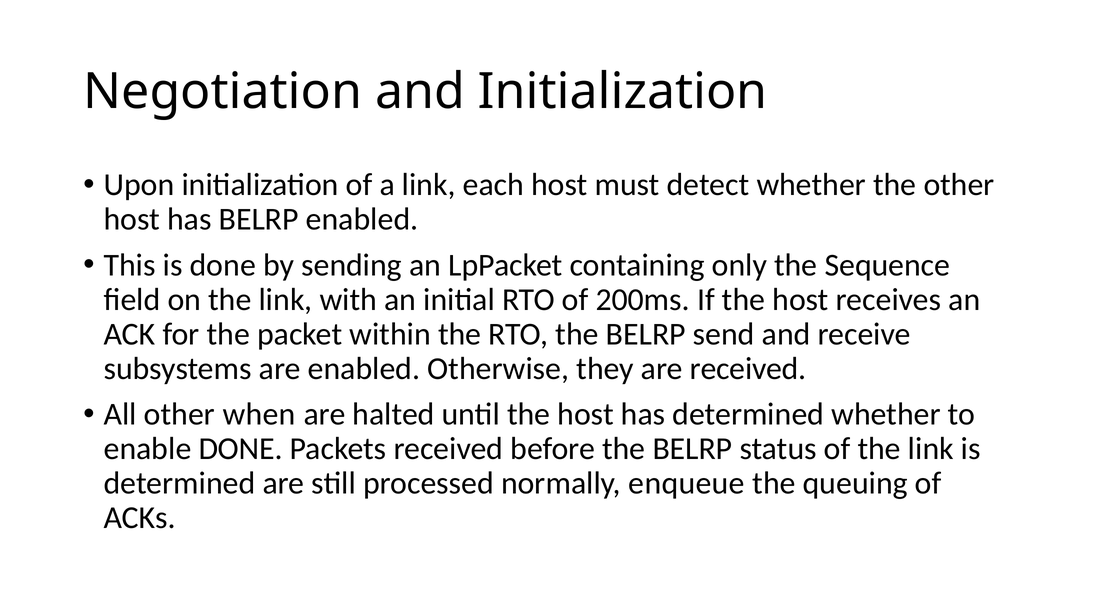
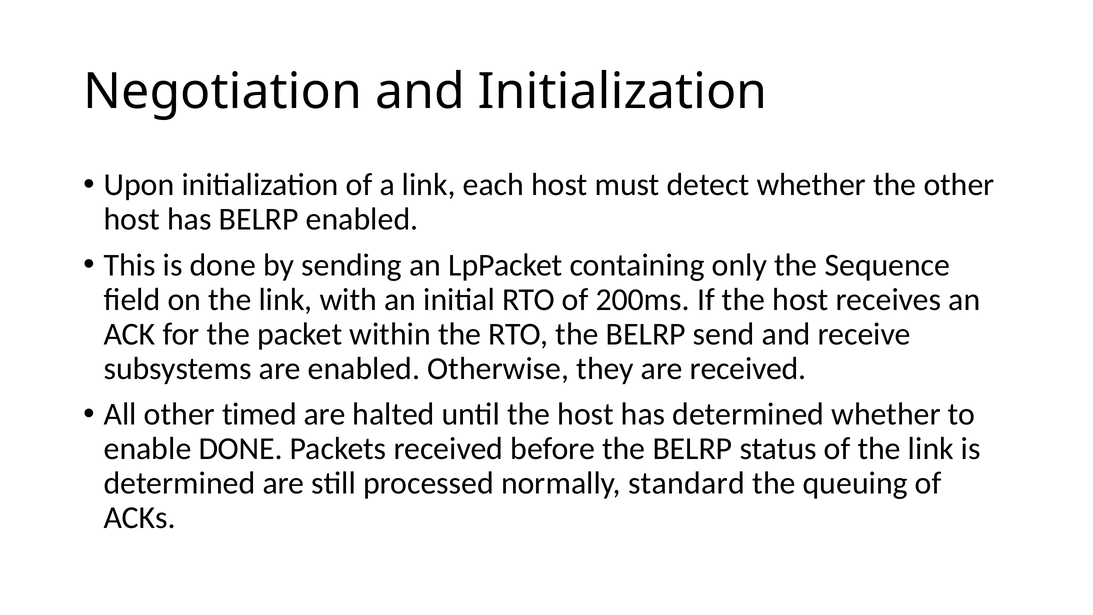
when: when -> timed (259, 414)
enqueue: enqueue -> standard (687, 483)
